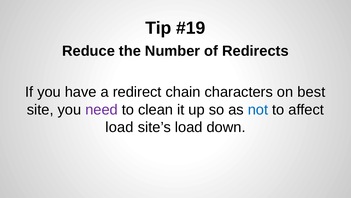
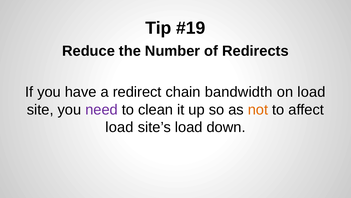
characters: characters -> bandwidth (239, 92)
on best: best -> load (311, 92)
not colour: blue -> orange (258, 109)
